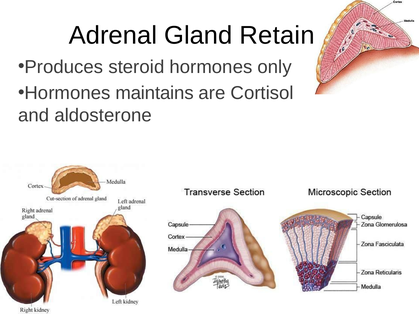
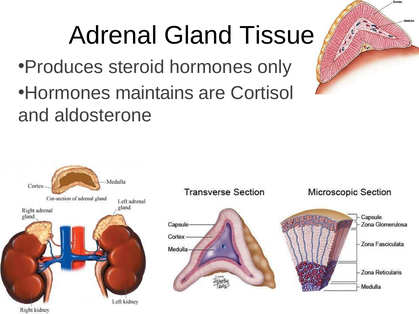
Retain: Retain -> Tissue (277, 35)
